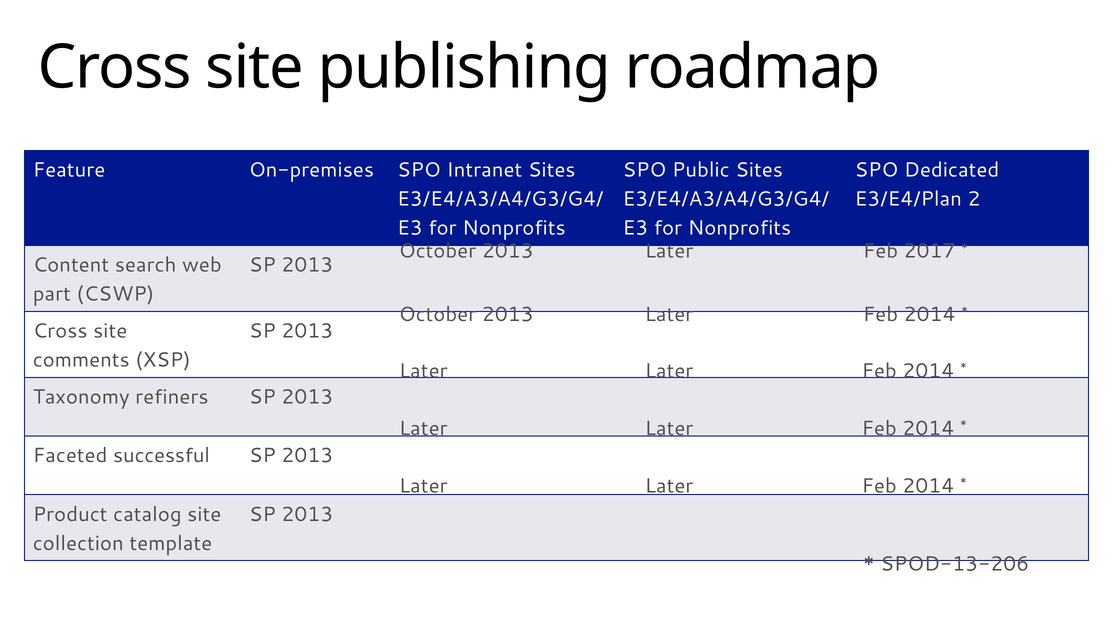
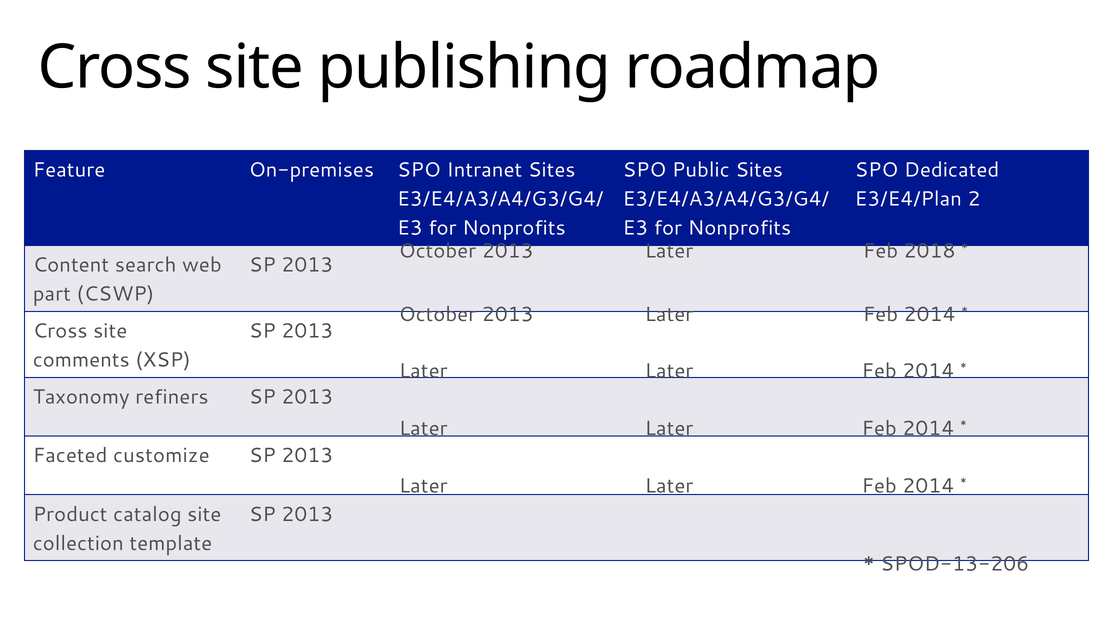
2017: 2017 -> 2018 (930, 251)
successful: successful -> customize (161, 456)
